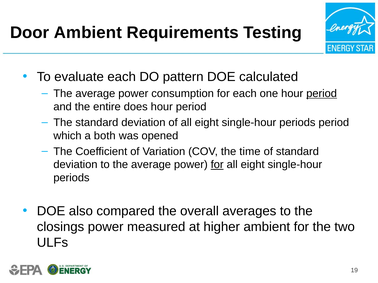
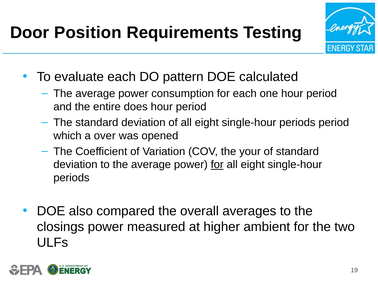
Door Ambient: Ambient -> Position (88, 33)
period underline: present -> none (322, 94)
both: both -> over (105, 136)
time: time -> your (250, 152)
